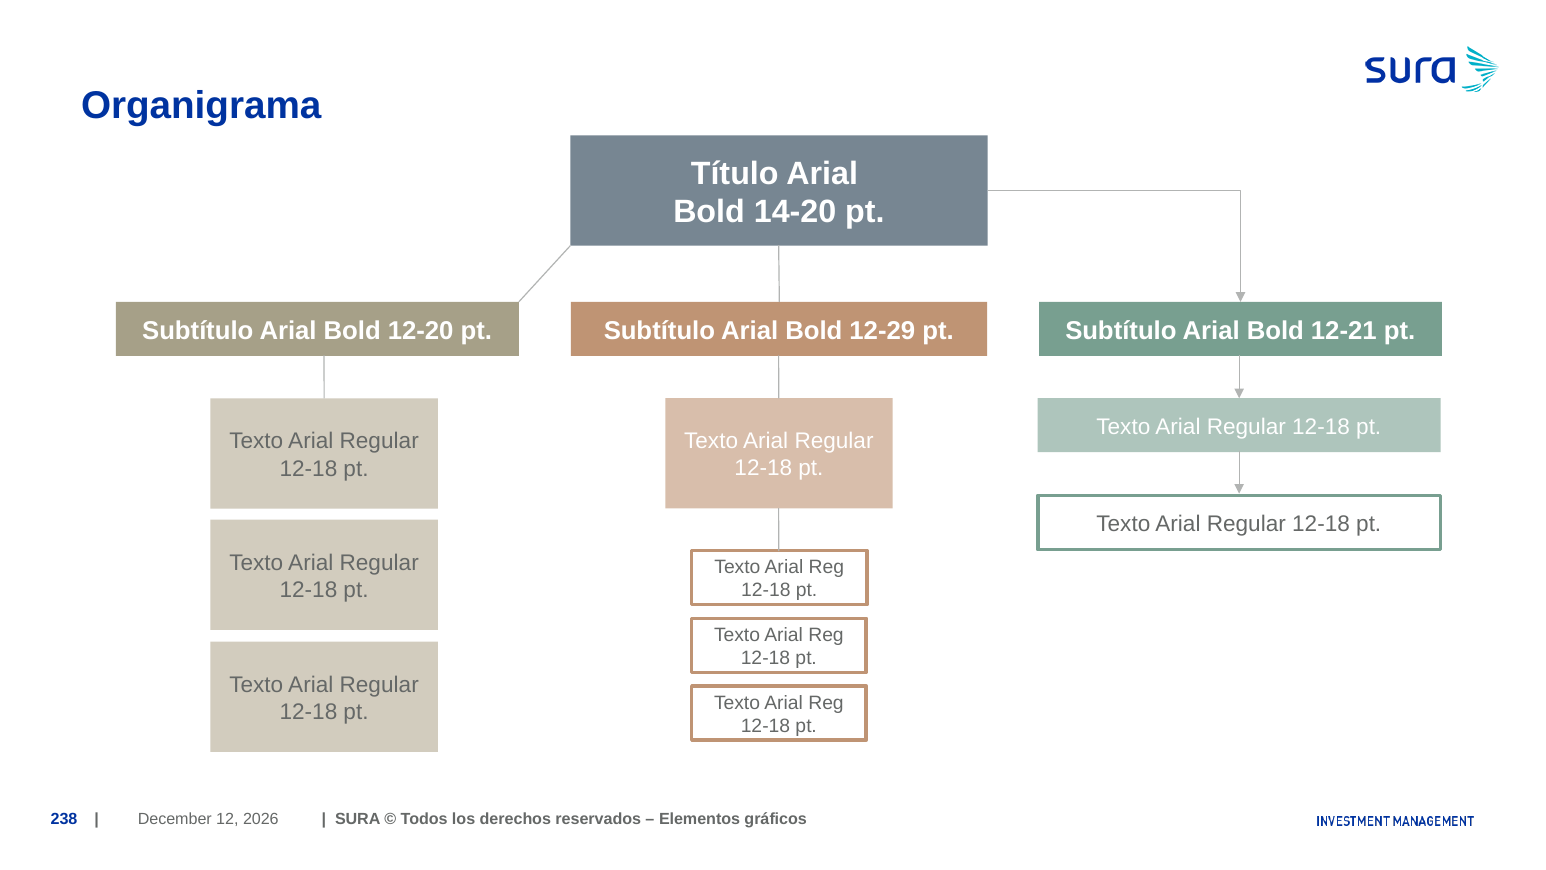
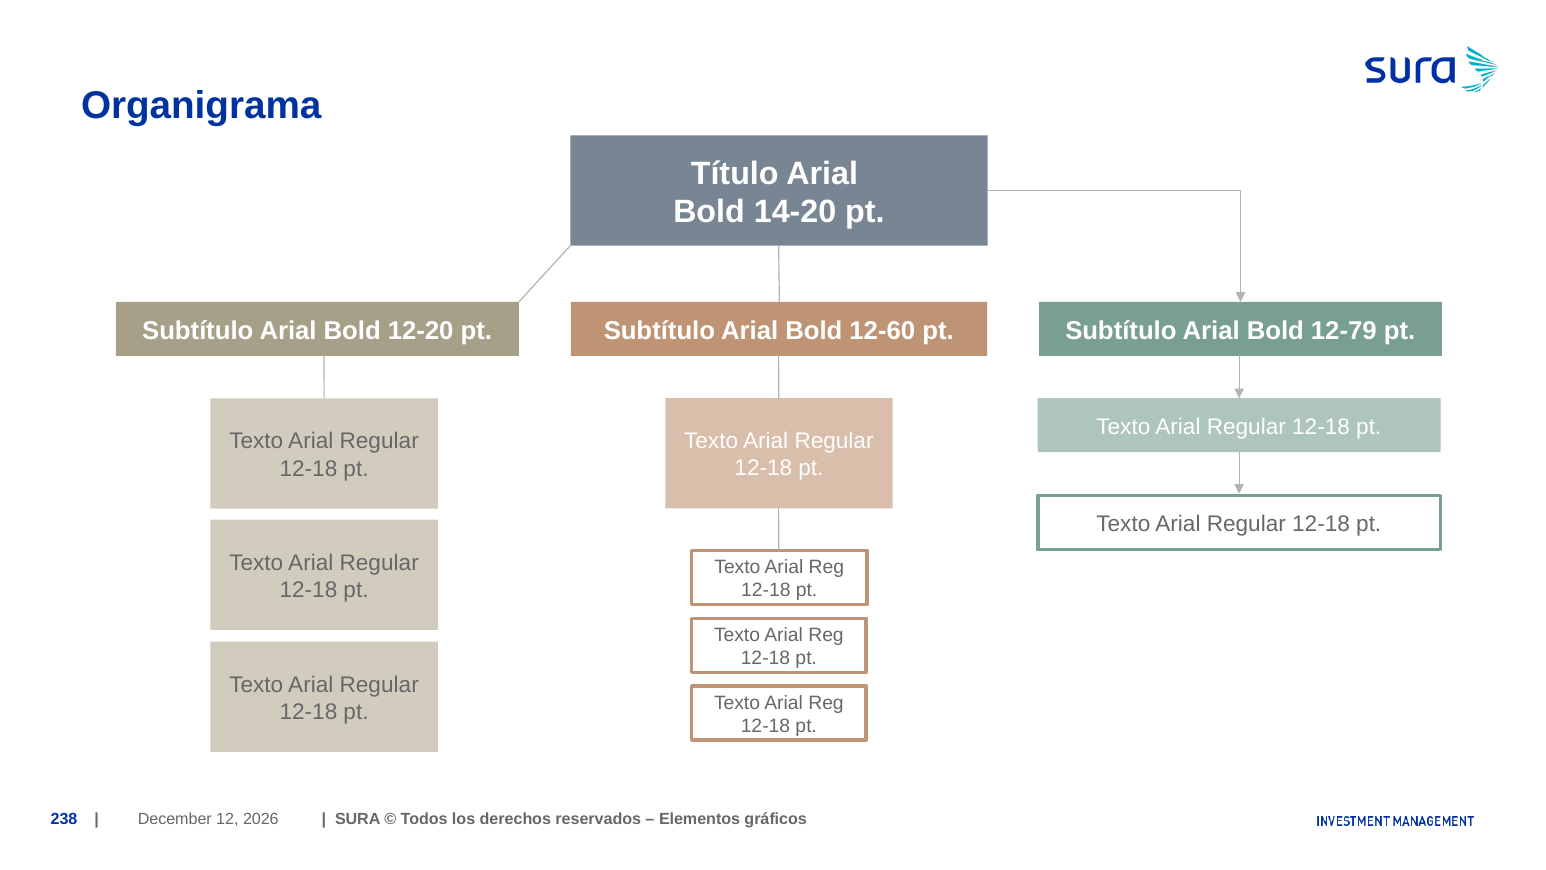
12-29: 12-29 -> 12-60 (882, 331)
12-21: 12-21 -> 12-79 (1344, 331)
